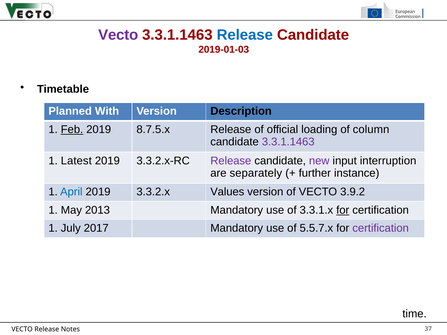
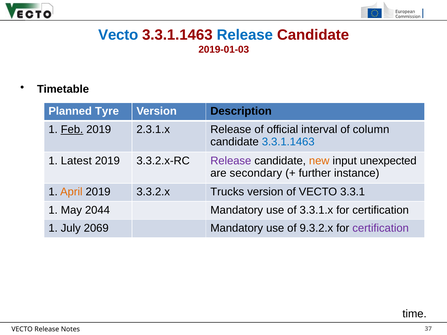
Vecto colour: purple -> blue (118, 35)
With: With -> Tyre (107, 111)
8.7.5.x: 8.7.5.x -> 2.3.1.x (153, 129)
loading: loading -> interval (319, 129)
3.3.1.1463 colour: purple -> blue (288, 142)
new colour: purple -> orange (319, 161)
interruption: interruption -> unexpected (388, 161)
separately: separately -> secondary (256, 173)
April colour: blue -> orange (71, 192)
Values: Values -> Trucks (227, 192)
3.9.2: 3.9.2 -> 3.3.1 (353, 192)
2013: 2013 -> 2044 (97, 210)
for underline: present -> none (343, 210)
2017: 2017 -> 2069 (96, 228)
5.5.7.x: 5.5.7.x -> 9.3.2.x (316, 228)
